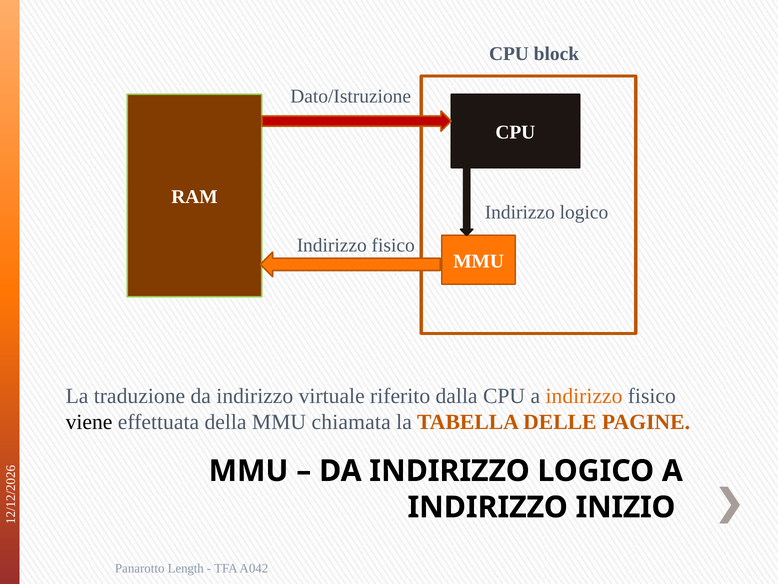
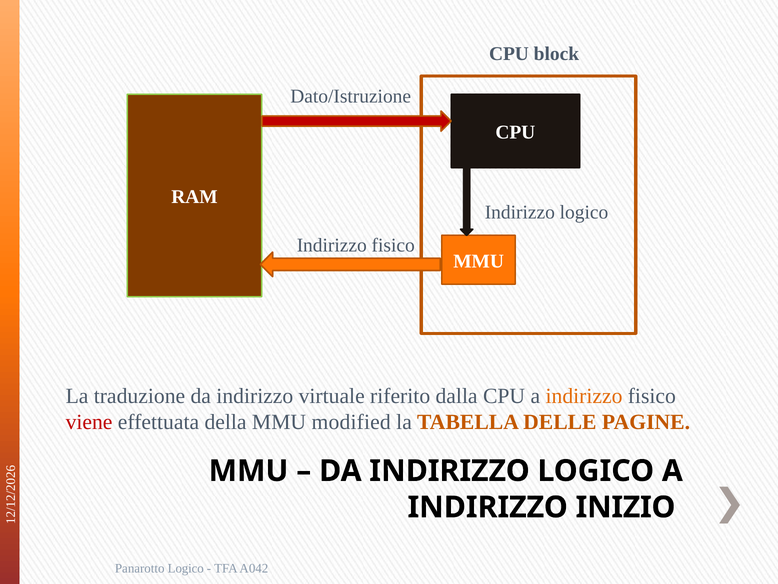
viene colour: black -> red (89, 422)
chiamata: chiamata -> modified (351, 422)
Panarotto Length: Length -> Logico (186, 568)
